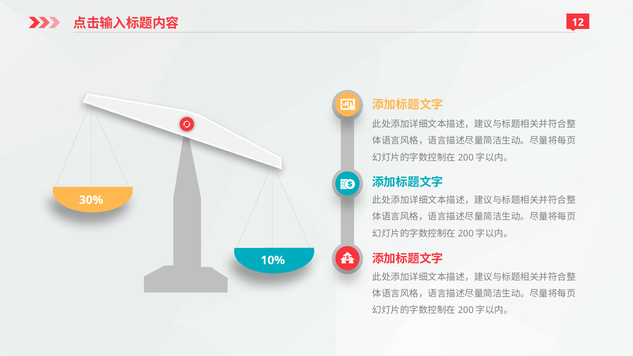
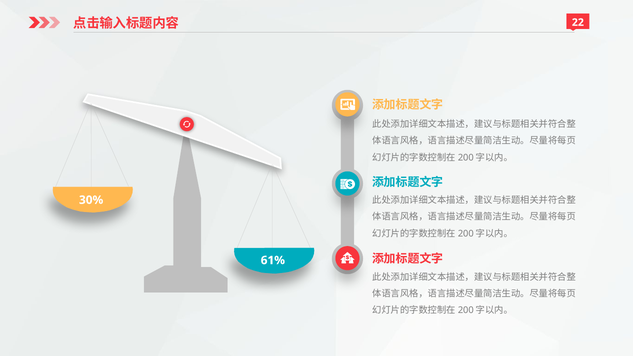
12: 12 -> 22 (578, 22)
10%: 10% -> 61% (273, 260)
